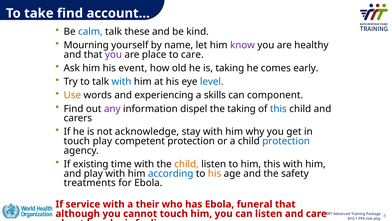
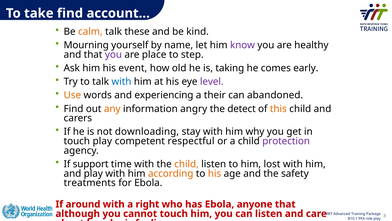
calm colour: blue -> orange (90, 32)
to care: care -> step (192, 55)
level colour: blue -> purple (212, 82)
skills: skills -> their (215, 95)
component: component -> abandoned (275, 95)
any colour: purple -> orange (112, 109)
dispel: dispel -> angry (194, 109)
the taking: taking -> detect (242, 109)
this colour: blue -> orange (278, 109)
acknowledge: acknowledge -> downloading (147, 131)
competent protection: protection -> respectful (191, 141)
protection colour: blue -> purple (286, 141)
existing: existing -> support (91, 164)
him this: this -> lost (272, 164)
according colour: blue -> orange (171, 173)
service: service -> around (83, 204)
their: their -> right (147, 204)
funeral: funeral -> anyone (255, 204)
